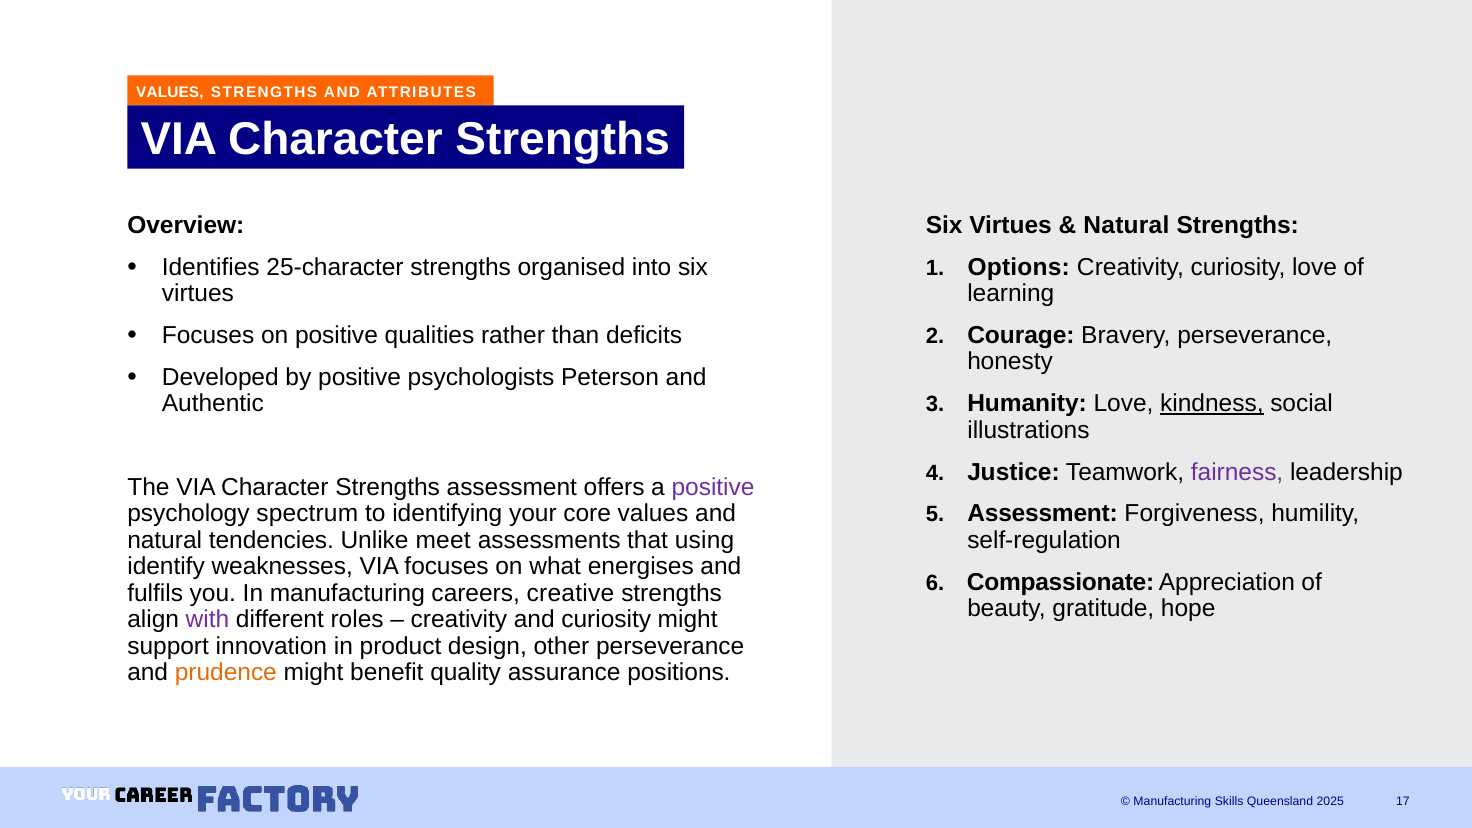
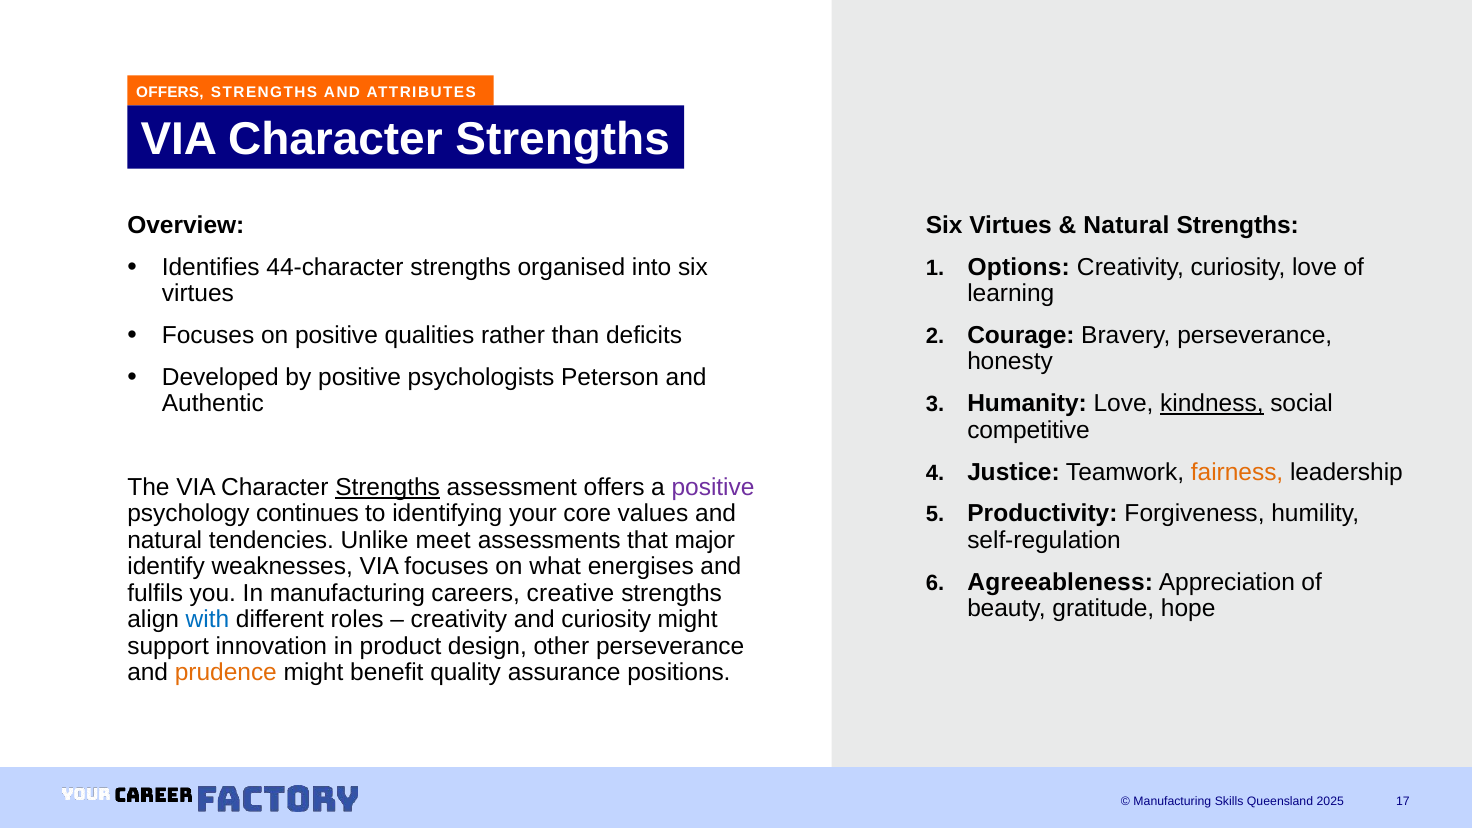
VALUES: VALUES -> OFFERS (170, 92)
25-character: 25-character -> 44-character (335, 267)
illustrations: illustrations -> competitive (1029, 430)
fairness colour: purple -> orange (1237, 472)
Strengths underline: none -> present (388, 487)
spectrum: spectrum -> continues (307, 514)
Assessment: Assessment -> Productivity (1042, 514)
using: using -> major (705, 540)
Compassionate: Compassionate -> Agreeableness (1060, 582)
with colour: purple -> blue (207, 620)
